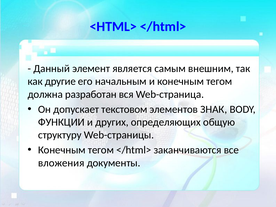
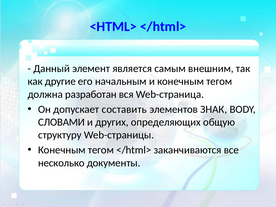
текстовом: текстовом -> составить (124, 109)
ФУНКЦИИ: ФУНКЦИИ -> СЛОВАМИ (61, 122)
вложения: вложения -> несколько (61, 163)
